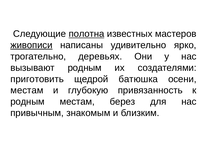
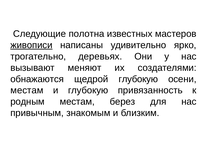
полотна underline: present -> none (86, 34)
вызывают родным: родным -> меняют (85, 68)
приготовить: приготовить -> обнажаются (37, 79)
щедрой батюшка: батюшка -> глубокую (138, 79)
